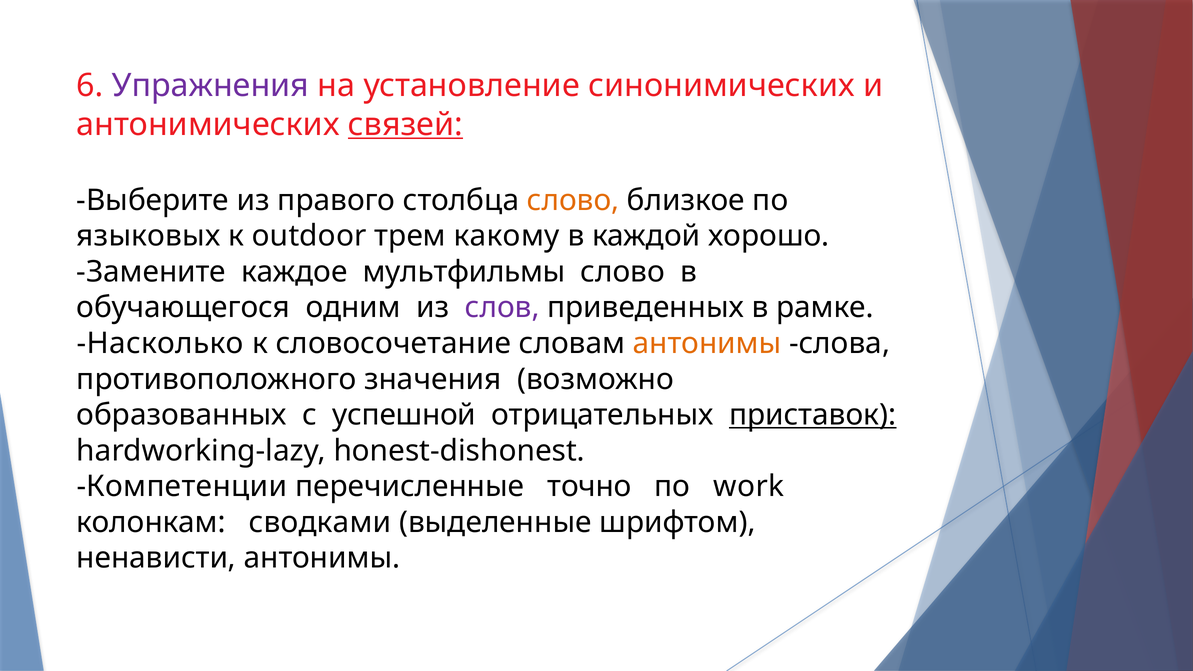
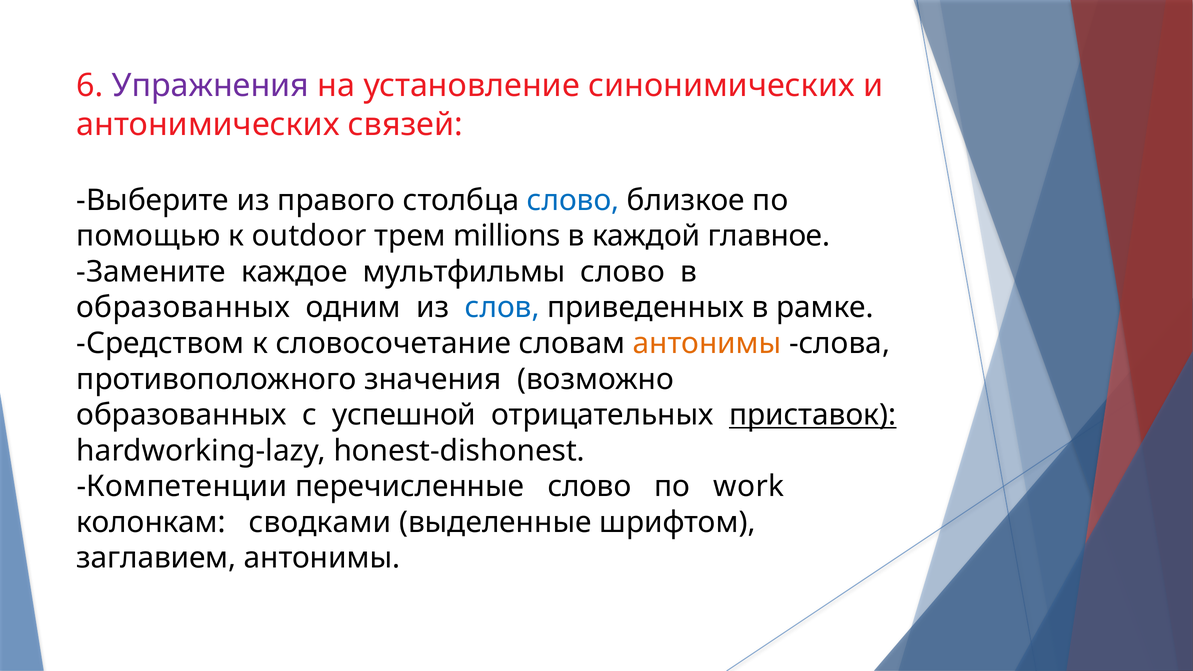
связей underline: present -> none (405, 124)
слово colour: orange -> blue (573, 200)
языковых: языковых -> помощью (148, 236)
какому: какому -> millions (507, 236)
хорошо: хорошо -> главное (769, 236)
обучающегося: обучающегося -> образованных (183, 308)
слов colour: purple -> blue (502, 308)
Насколько: Насколько -> Средством (160, 343)
перечисленные точно: точно -> слово (589, 487)
ненависти: ненависти -> заглавием (156, 558)
